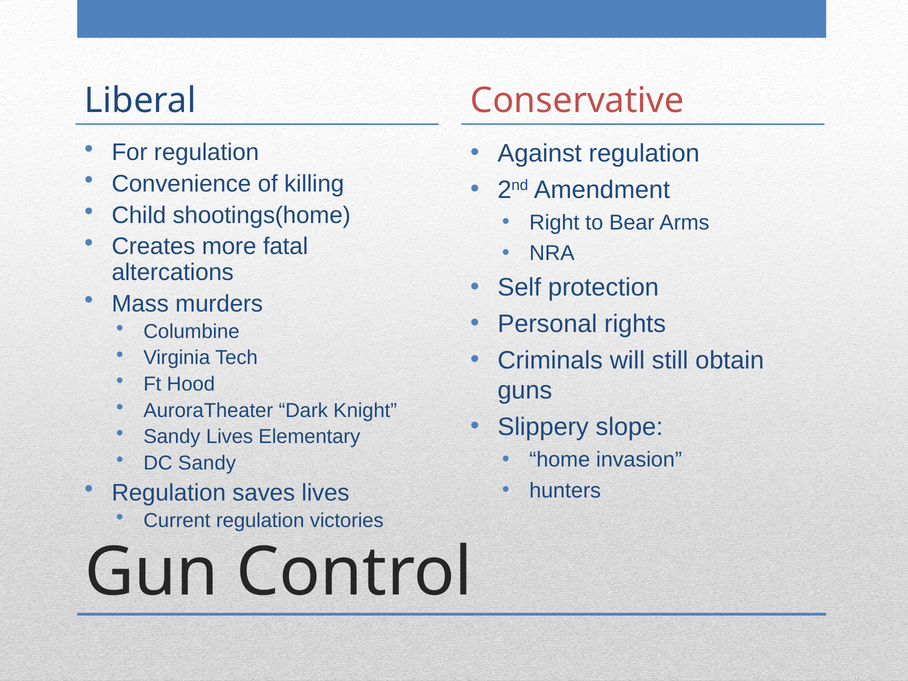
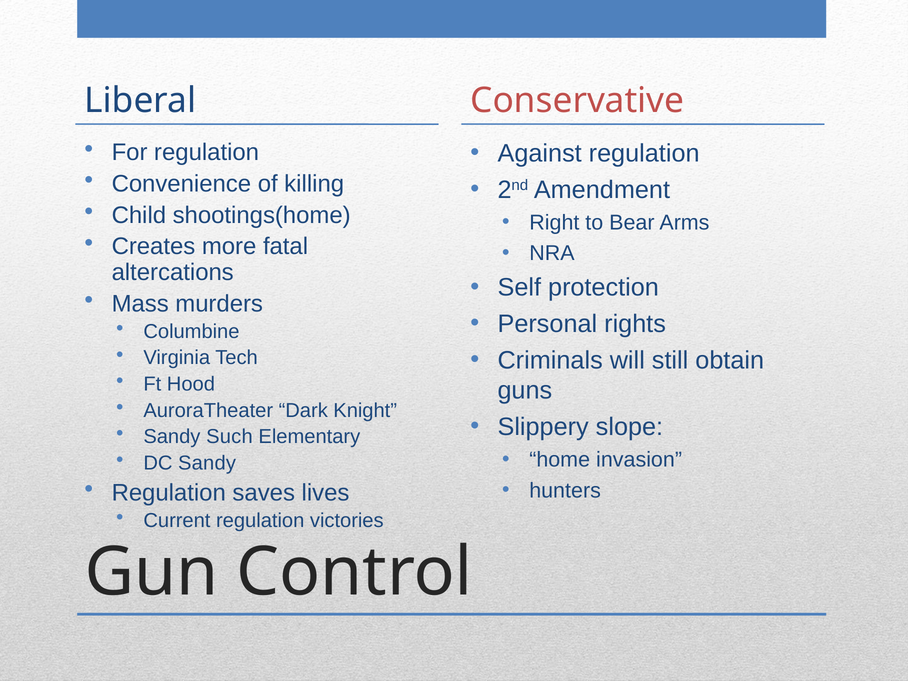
Sandy Lives: Lives -> Such (229, 437)
